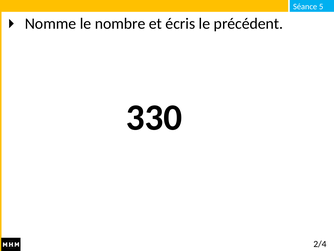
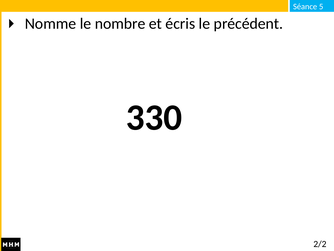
2/4: 2/4 -> 2/2 (320, 244)
